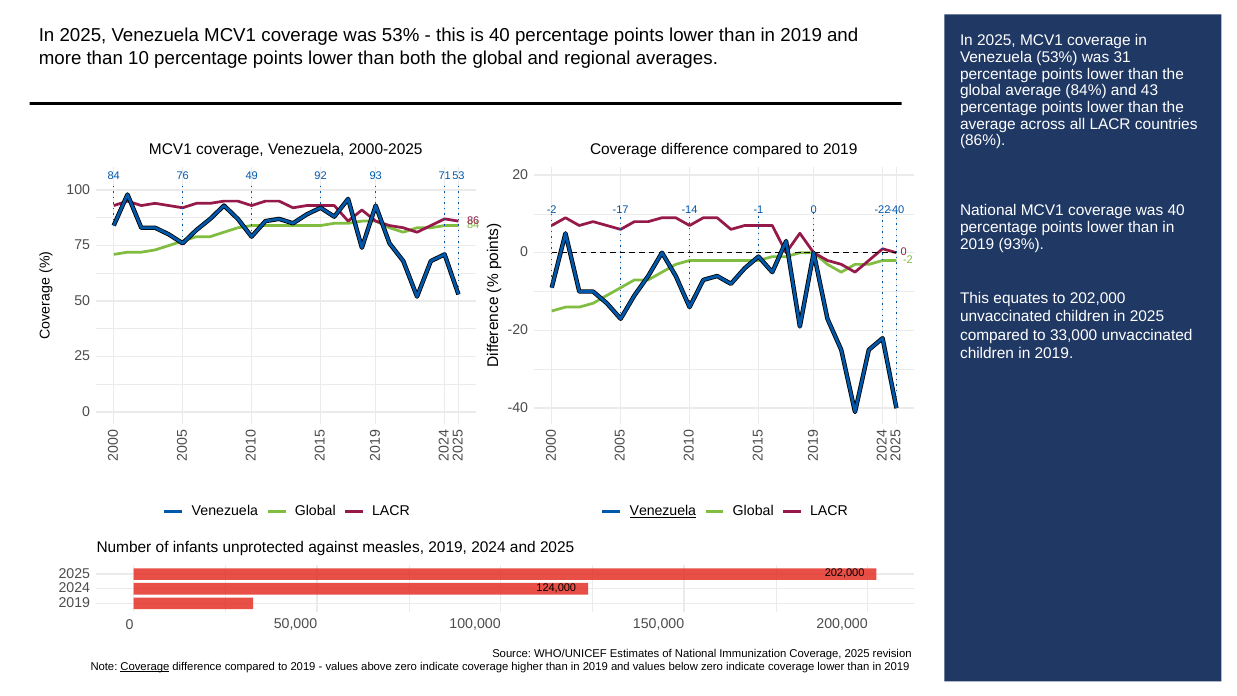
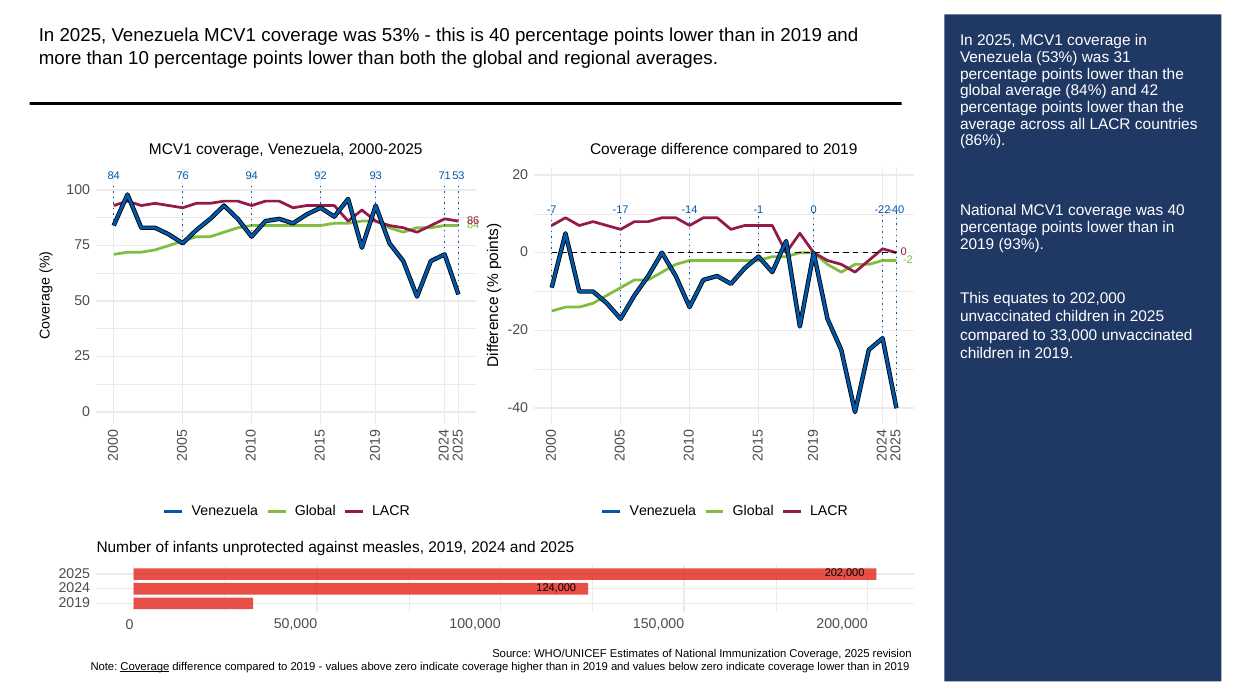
43: 43 -> 42 (1150, 91)
49: 49 -> 94 (252, 176)
-2: -2 -> -7 (552, 209)
Venezuela underline: present -> none (663, 511)
